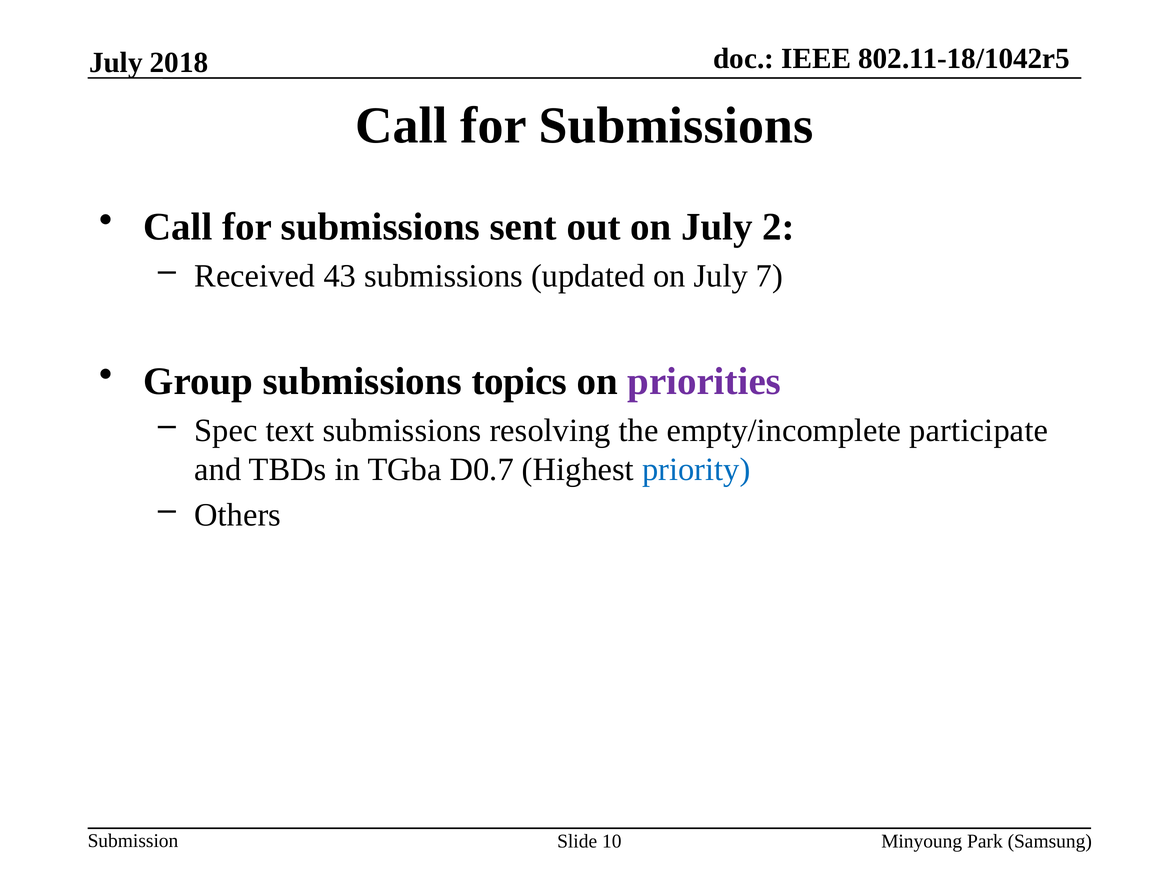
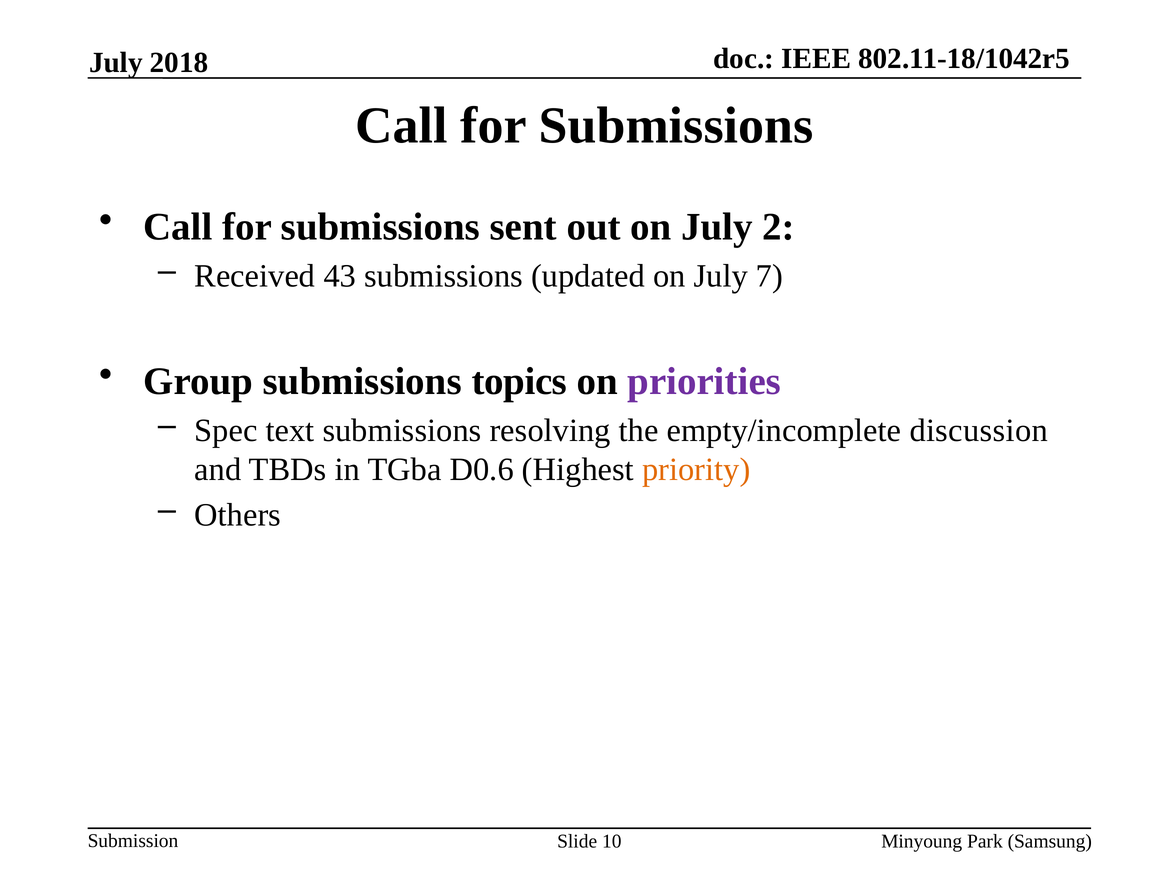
participate: participate -> discussion (979, 430)
D0.7: D0.7 -> D0.6 (482, 469)
priority colour: blue -> orange (696, 469)
